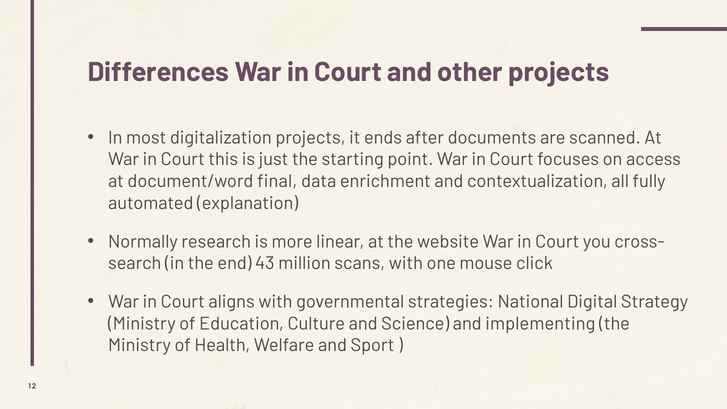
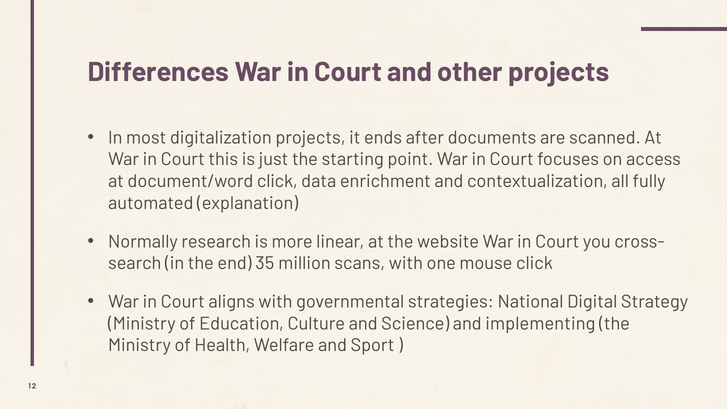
document/word final: final -> click (277, 181)
43: 43 -> 35 (265, 263)
